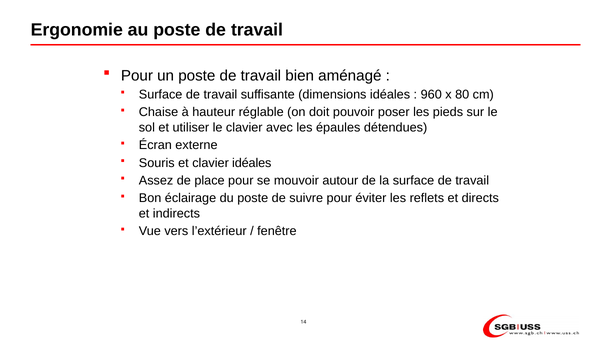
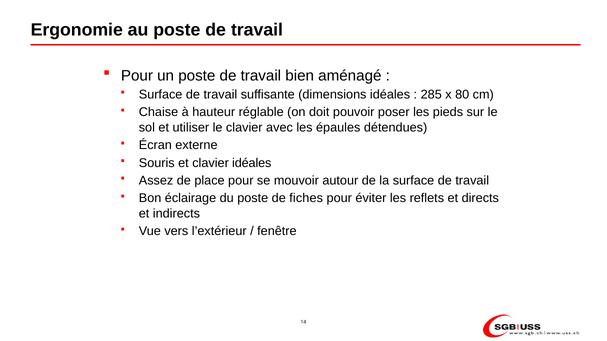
960: 960 -> 285 (431, 95)
suivre: suivre -> fiches (306, 198)
